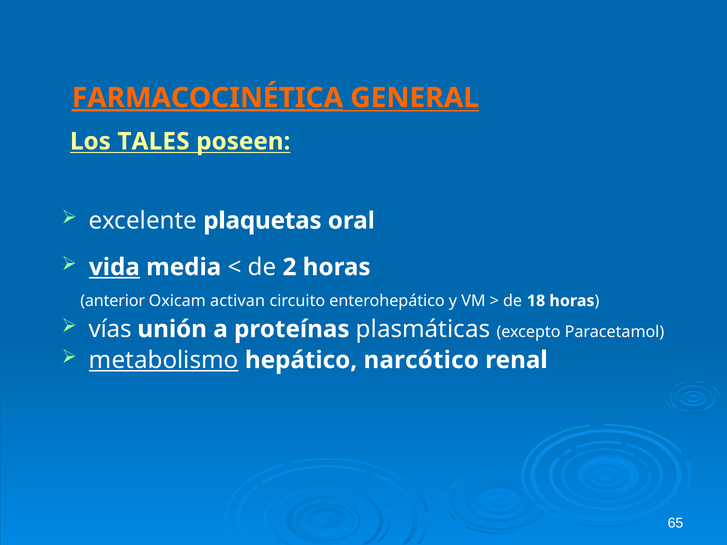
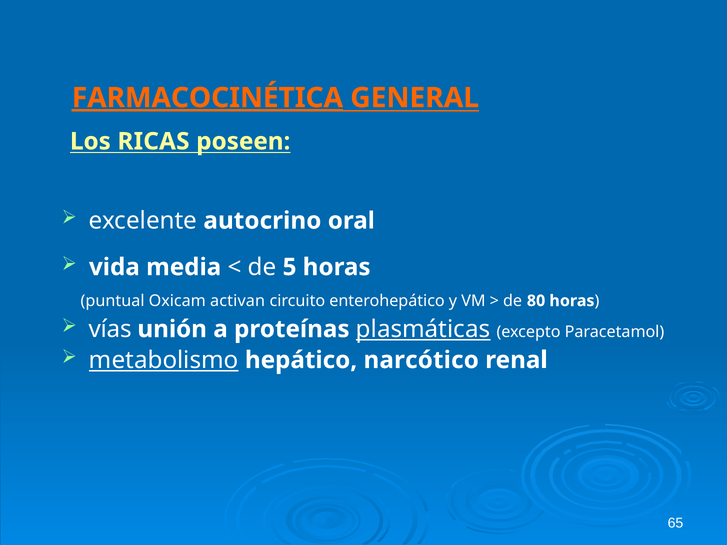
TALES: TALES -> RICAS (153, 141)
plaquetas: plaquetas -> autocrino (262, 221)
vida underline: present -> none (114, 267)
2: 2 -> 5 (290, 267)
anterior: anterior -> puntual (113, 301)
18: 18 -> 80 (536, 301)
plasmáticas underline: none -> present (423, 329)
